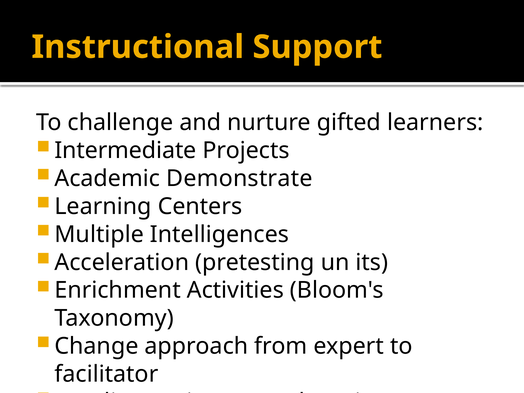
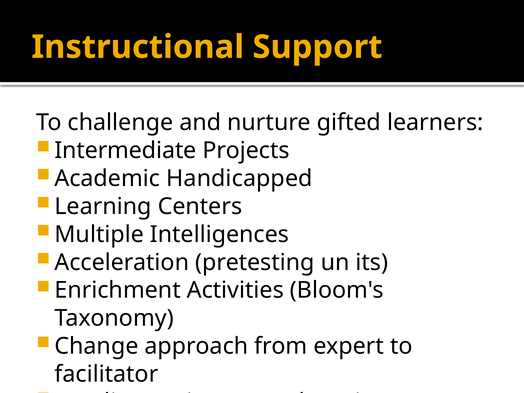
Demonstrate: Demonstrate -> Handicapped (239, 178)
